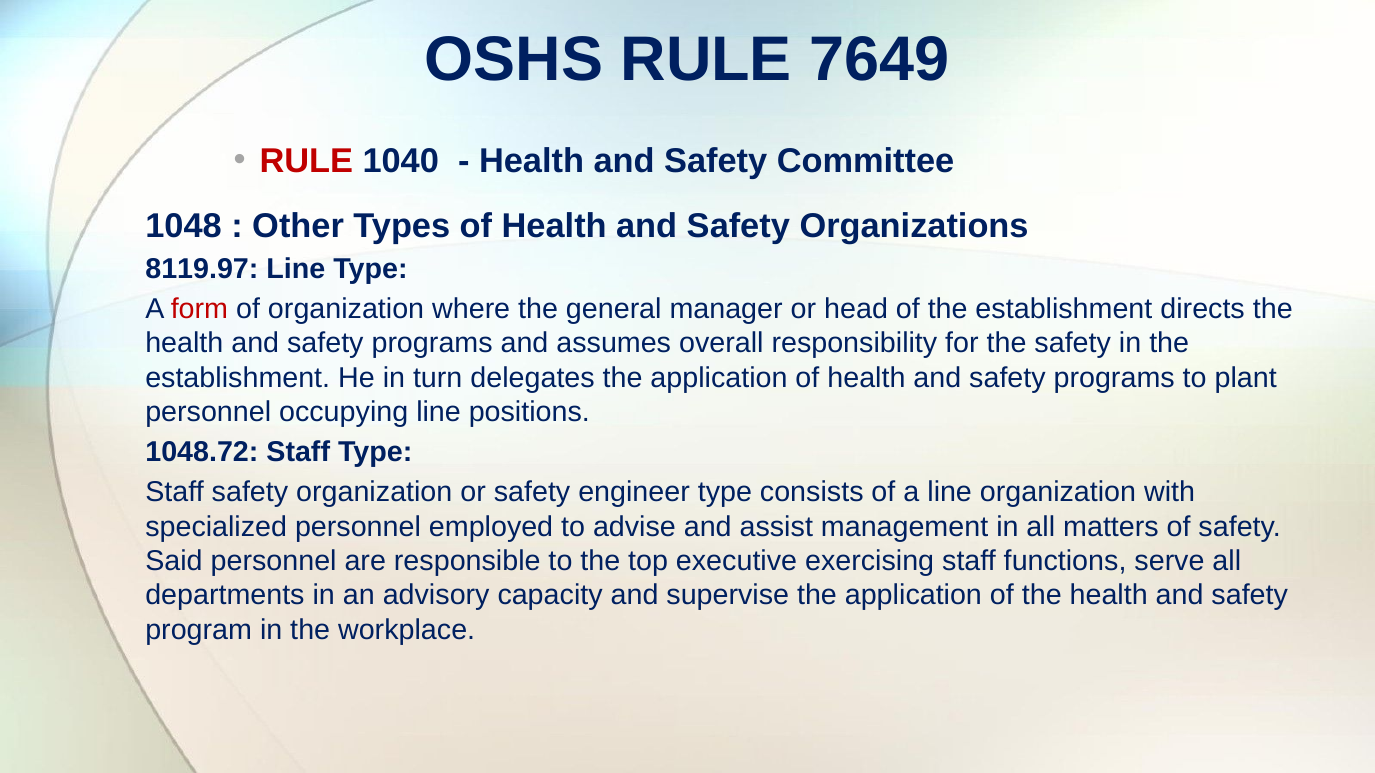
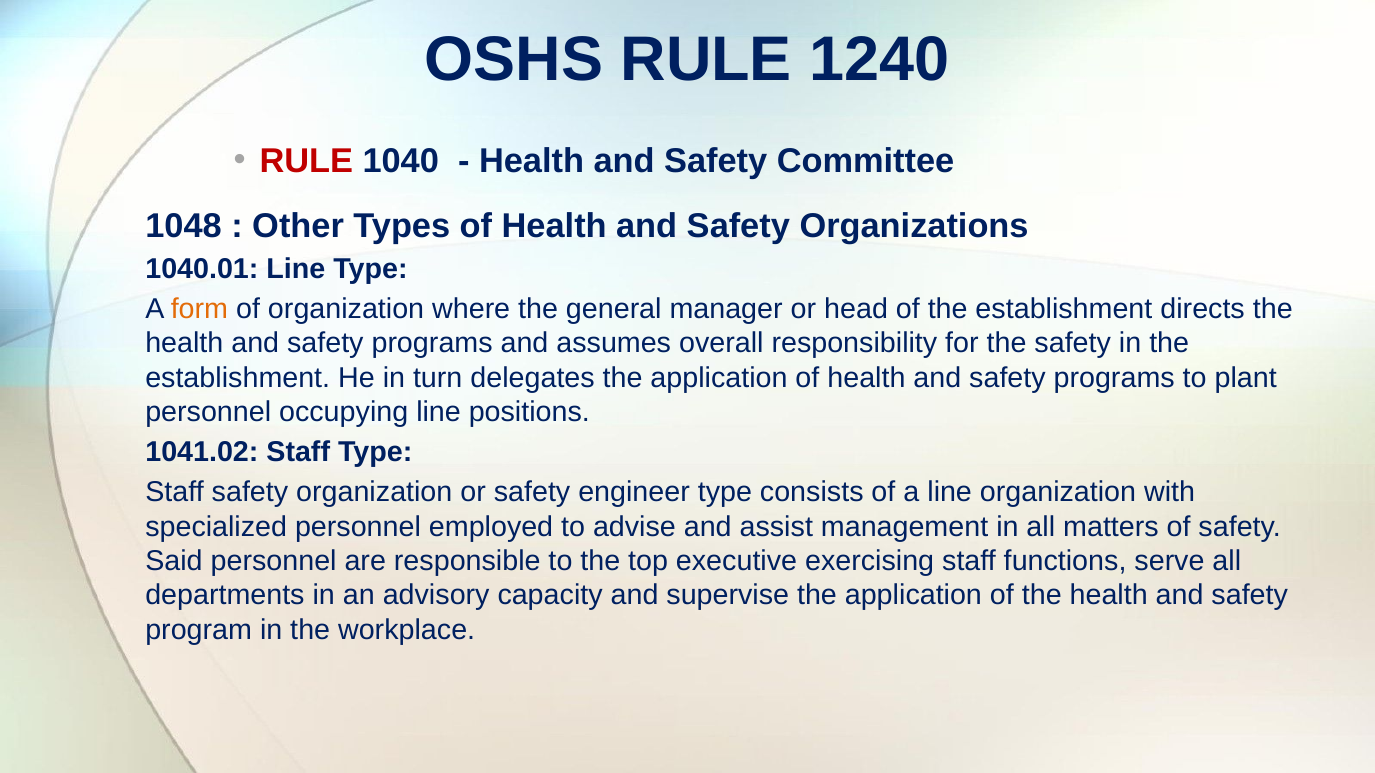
7649: 7649 -> 1240 (880, 60)
8119.97: 8119.97 -> 1040.01 (202, 269)
form colour: red -> orange (199, 309)
1048.72: 1048.72 -> 1041.02 (202, 452)
